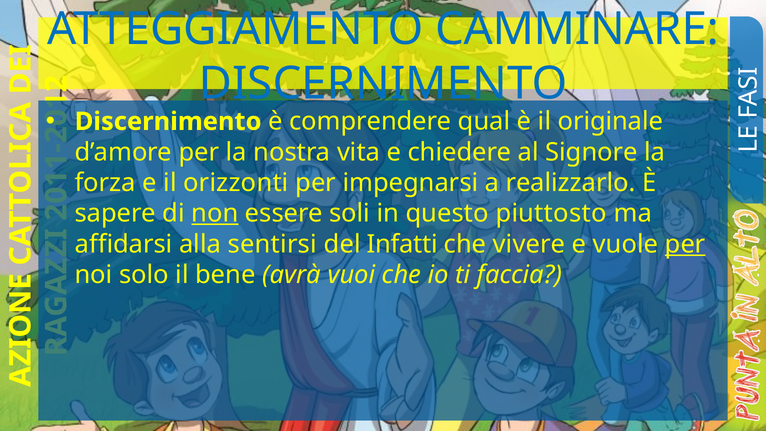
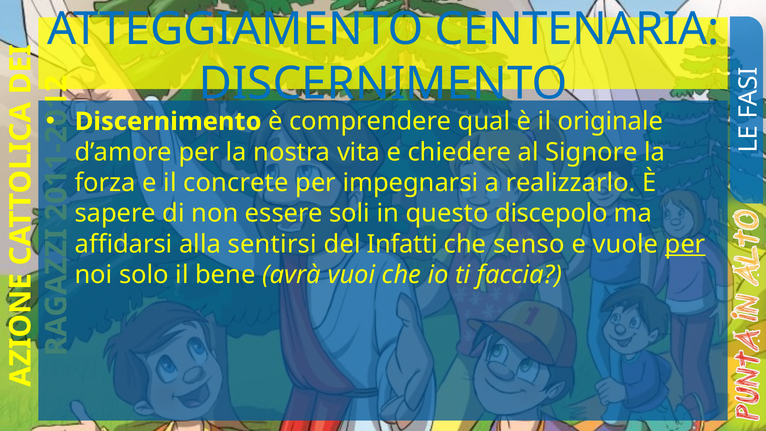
CAMMINARE: CAMMINARE -> CENTENARIA (577, 29)
orizzonti: orizzonti -> concrete (236, 183)
non underline: present -> none (215, 213)
piuttosto: piuttosto -> discepolo (551, 213)
vivere: vivere -> senso (529, 244)
